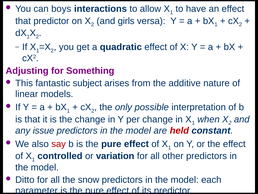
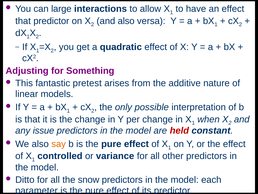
boys: boys -> large (61, 9)
and girls: girls -> also (126, 21)
subject: subject -> pretest (87, 83)
say colour: red -> orange (59, 144)
variation: variation -> variance (115, 156)
